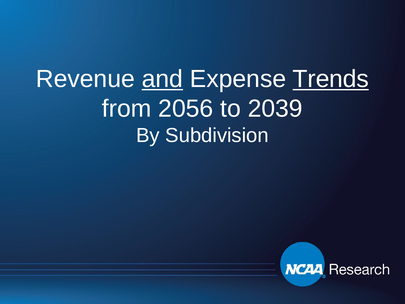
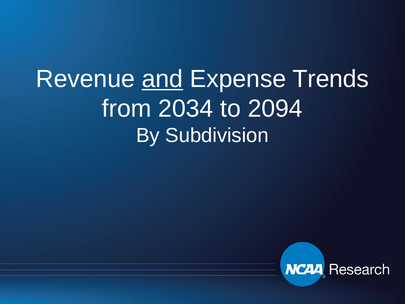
Trends underline: present -> none (331, 79)
2056: 2056 -> 2034 (186, 109)
2039: 2039 -> 2094 (275, 109)
